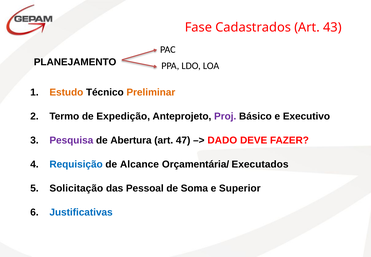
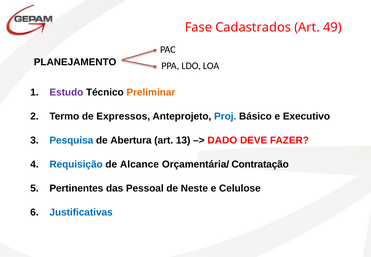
43: 43 -> 49 (332, 27)
Estudo colour: orange -> purple (66, 92)
Expedição: Expedição -> Expressos (123, 116)
Proj colour: purple -> blue (225, 116)
Pesquisa colour: purple -> blue (71, 140)
47: 47 -> 13 (183, 140)
Executados: Executados -> Contratação (260, 164)
Solicitação: Solicitação -> Pertinentes (76, 188)
Soma: Soma -> Neste (194, 188)
Superior: Superior -> Celulose (240, 188)
